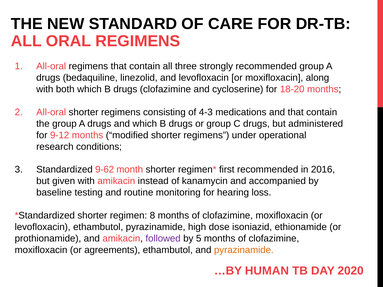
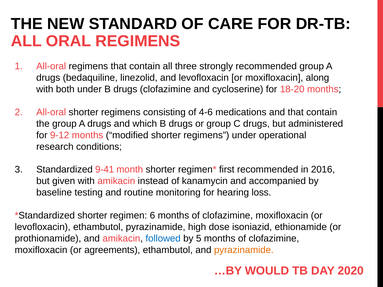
both which: which -> under (89, 89)
4-3: 4-3 -> 4-6 (206, 112)
9-62: 9-62 -> 9-41 (105, 170)
8: 8 -> 6 (152, 216)
followed colour: purple -> blue (163, 239)
HUMAN: HUMAN -> WOULD (267, 271)
